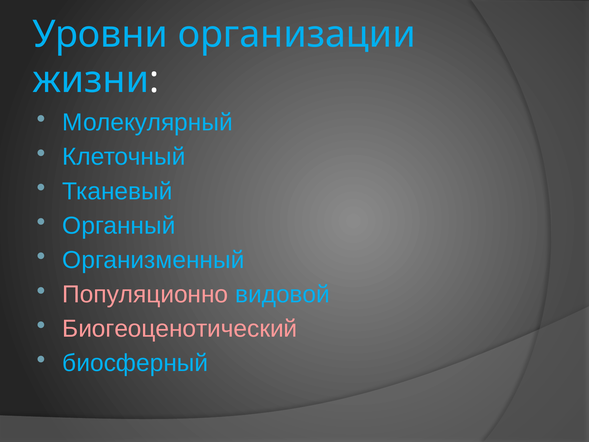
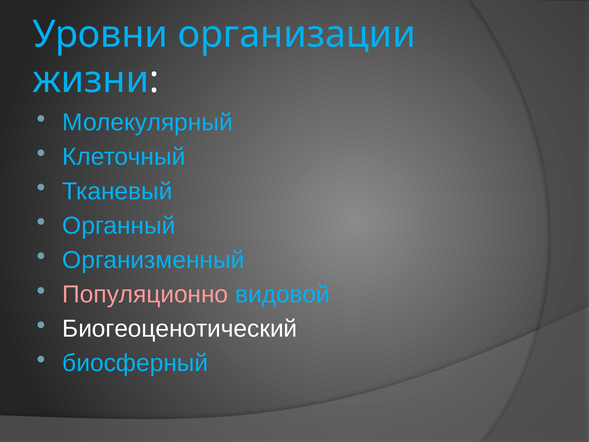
Биогеоценотический colour: pink -> white (180, 329)
